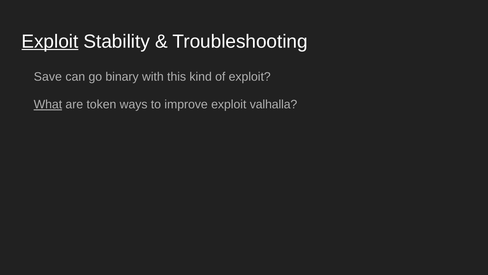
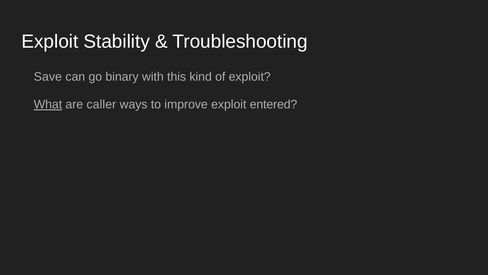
Exploit underline: present -> none (50, 41)
token: token -> caller (101, 104)
valhalla: valhalla -> entered (274, 104)
